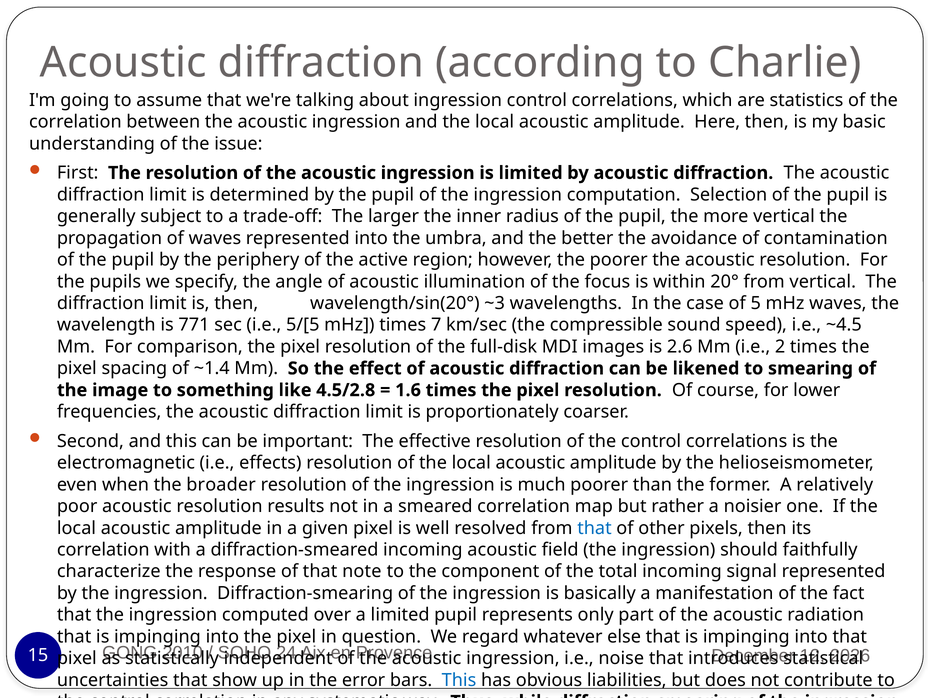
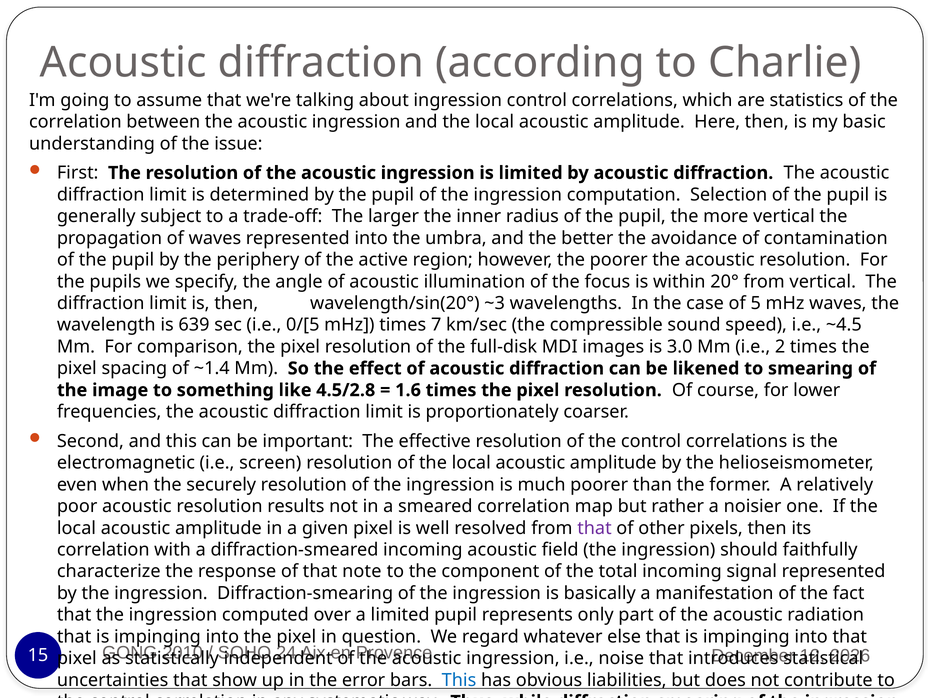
771: 771 -> 639 (194, 325)
5/[5: 5/[5 -> 0/[5 (303, 325)
2.6: 2.6 -> 3.0 (680, 346)
effects: effects -> screen (270, 463)
broader: broader -> securely (221, 484)
that colour: blue -> purple (594, 528)
